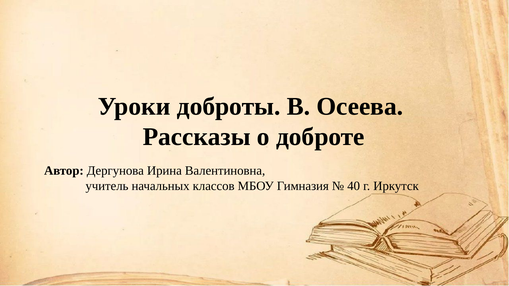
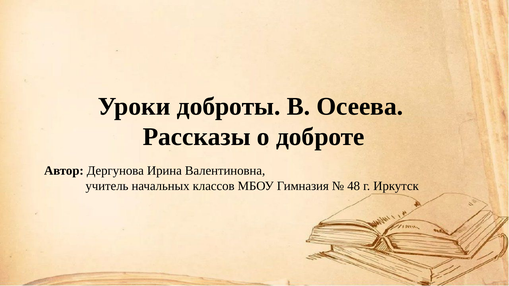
40: 40 -> 48 (354, 186)
